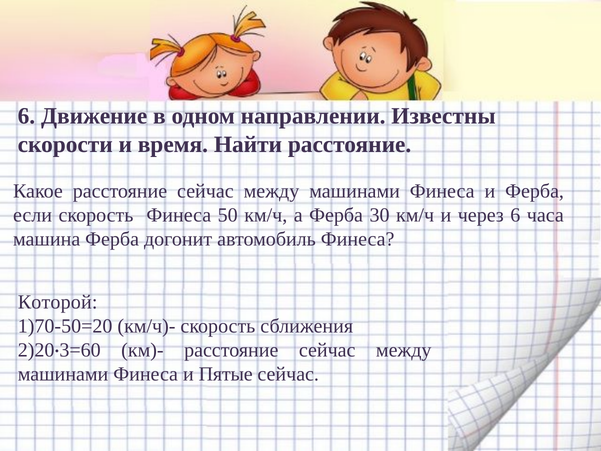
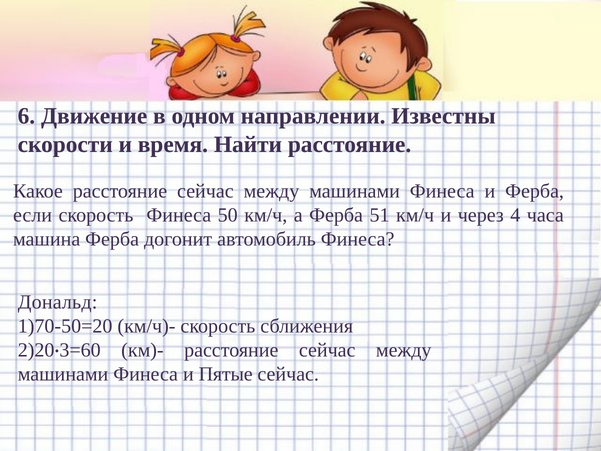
30: 30 -> 51 (380, 215)
через 6: 6 -> 4 (515, 215)
Которой: Которой -> Дональд (58, 302)
